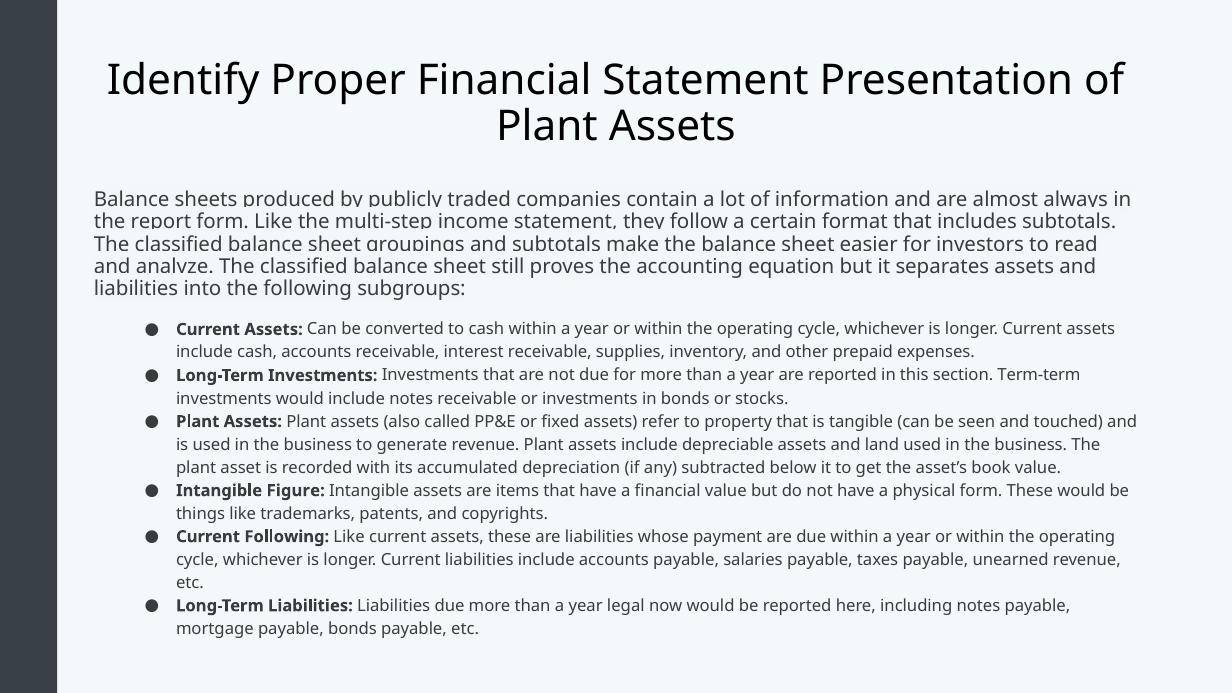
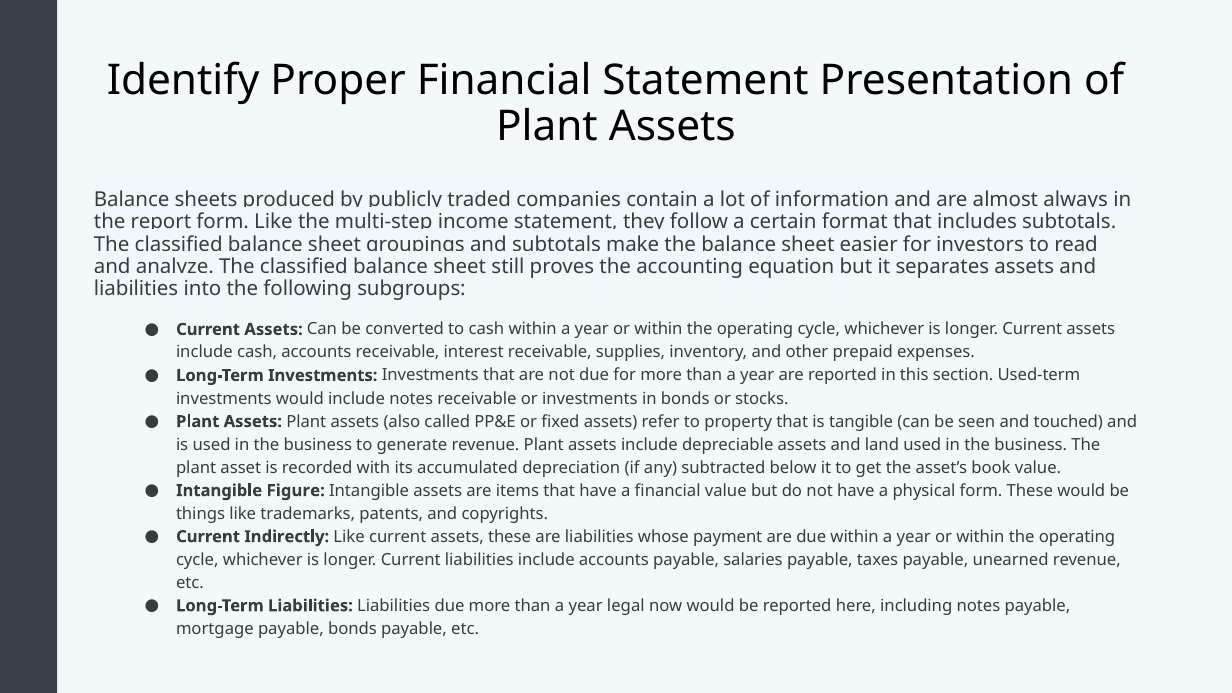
Term-term: Term-term -> Used-term (1039, 375)
Current Following: Following -> Indirectly (287, 537)
